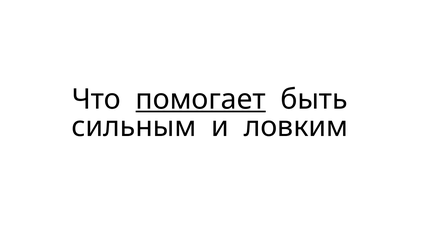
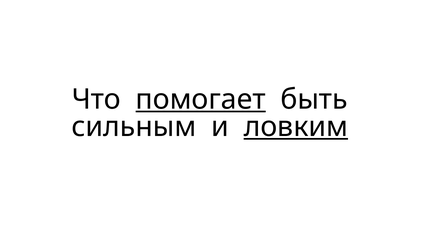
ловким underline: none -> present (296, 127)
